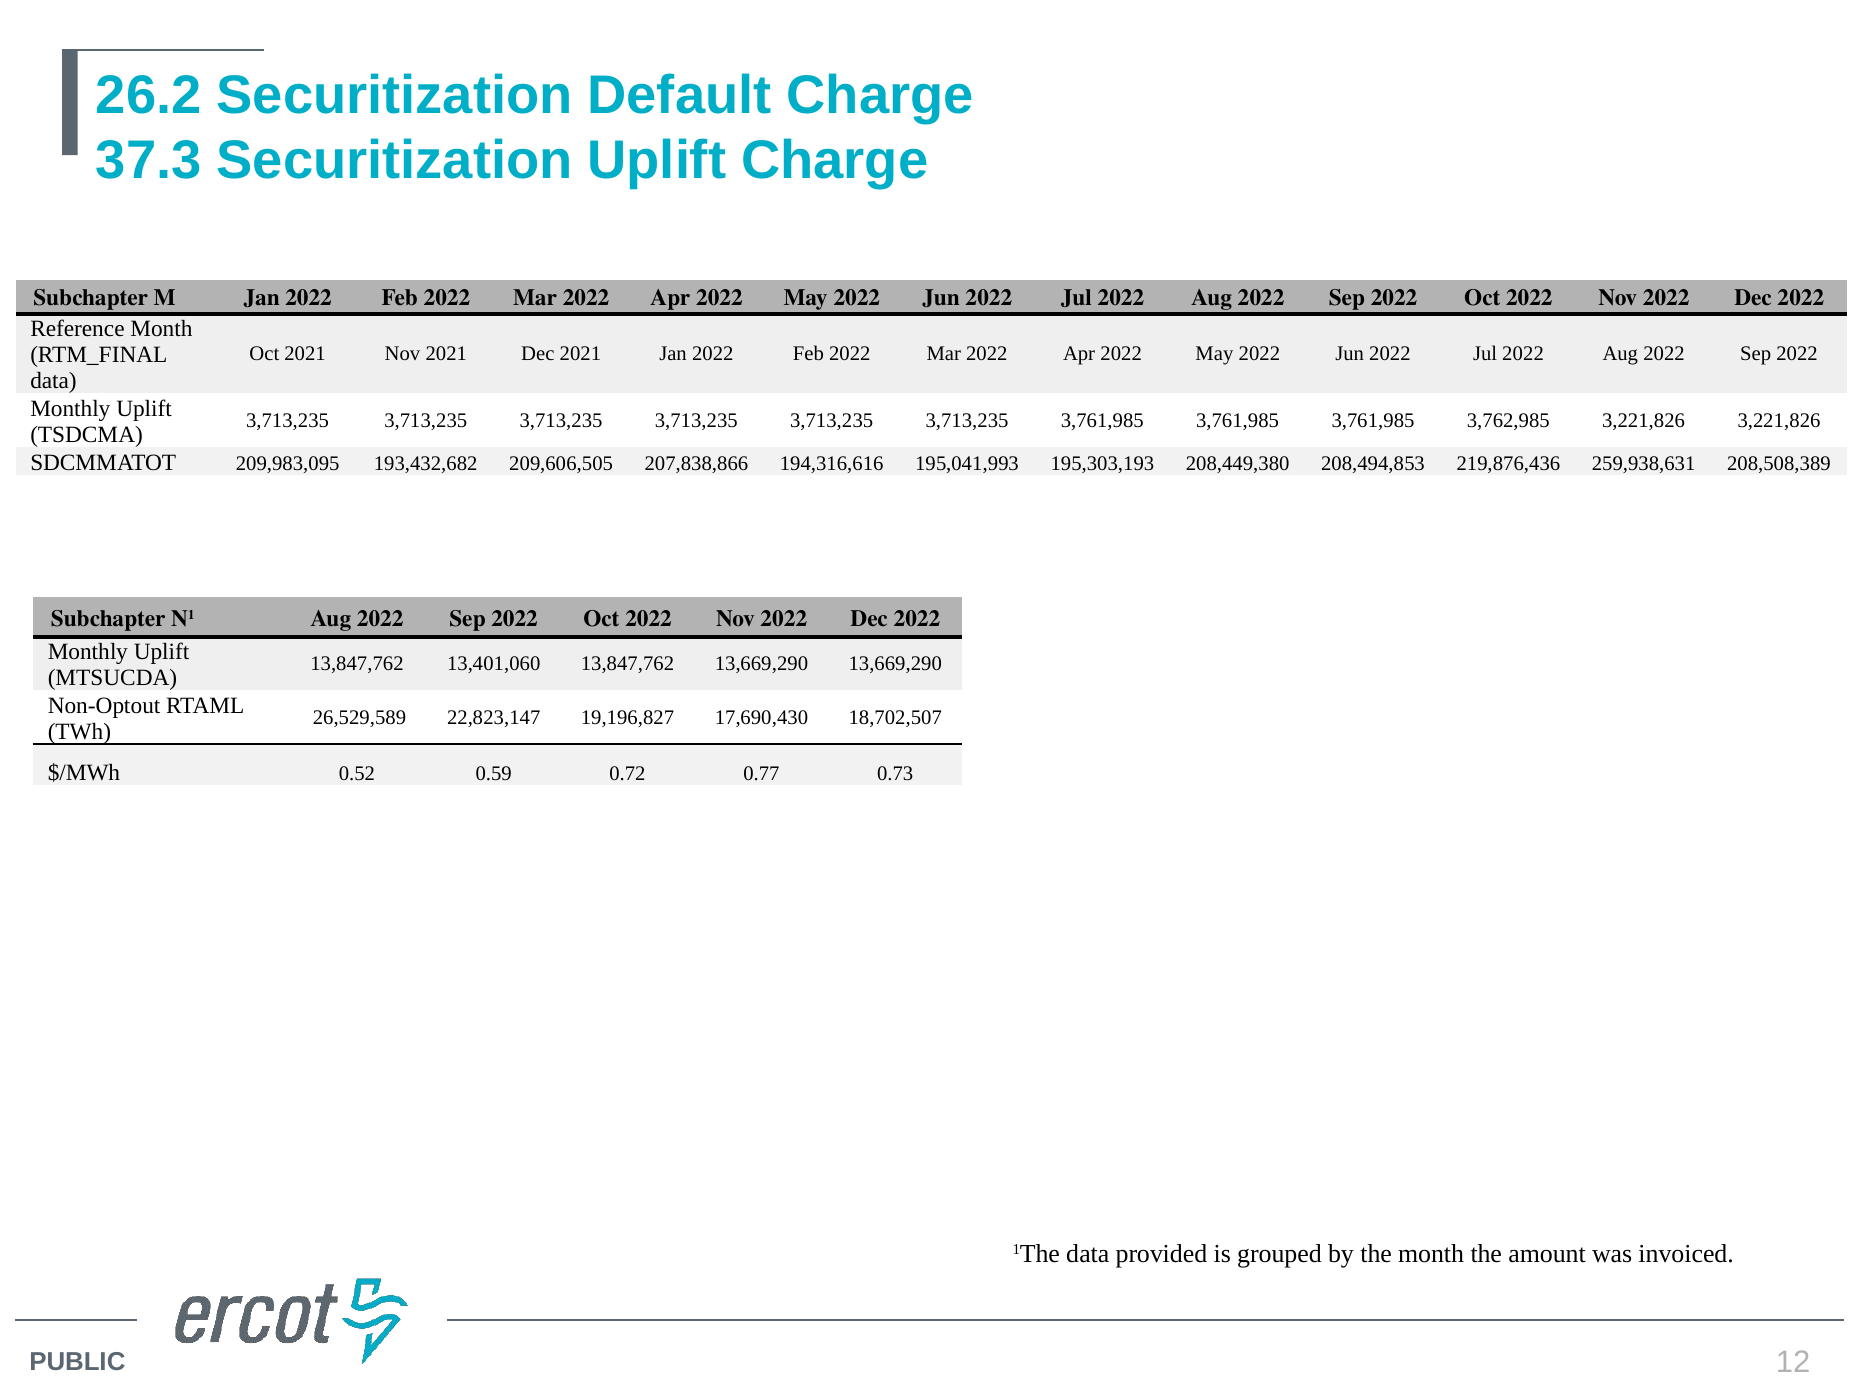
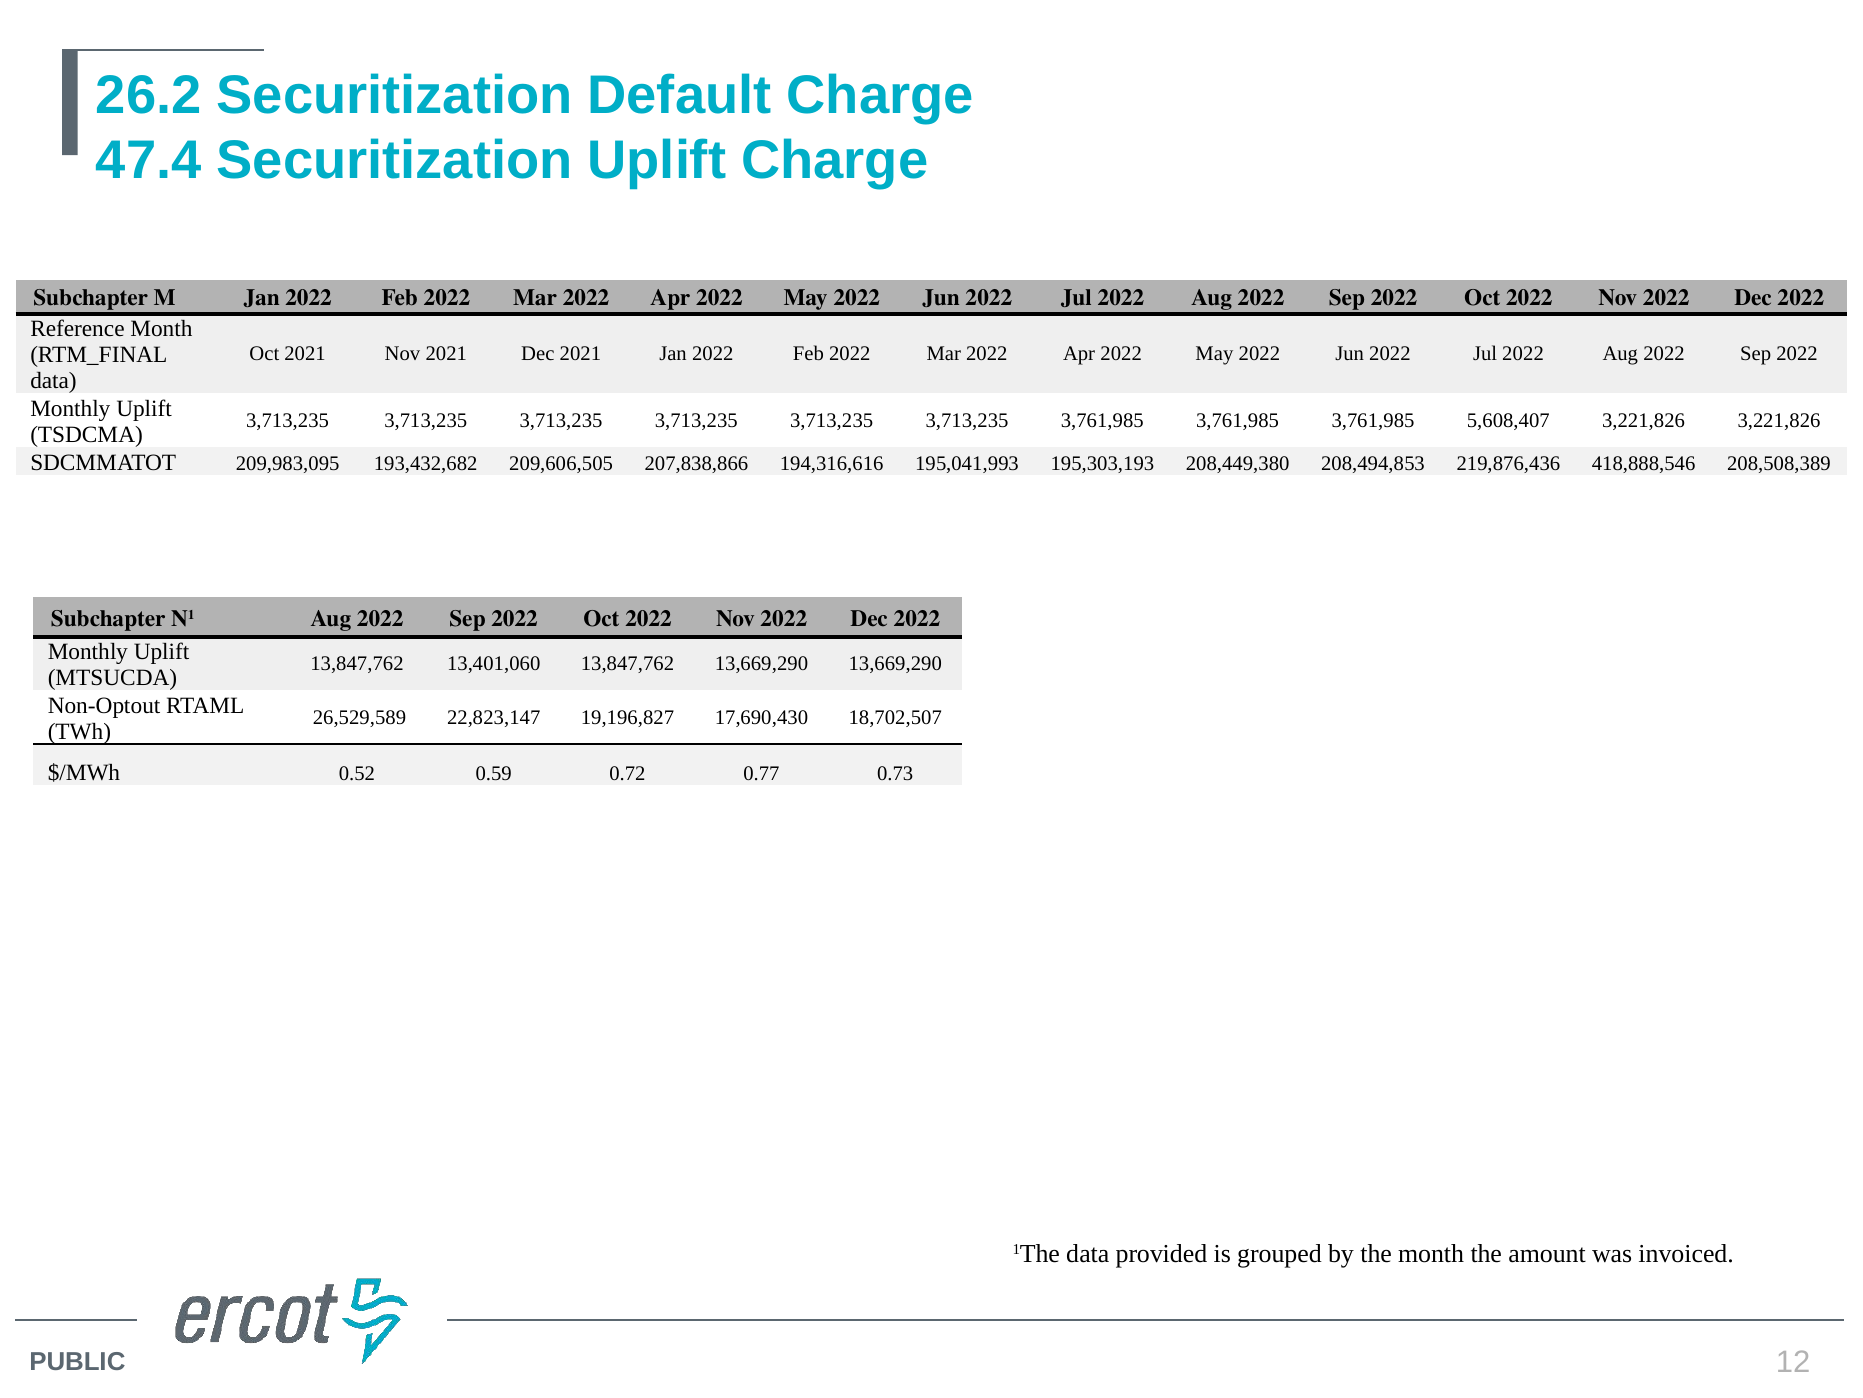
37.3: 37.3 -> 47.4 (149, 160)
3,762,985: 3,762,985 -> 5,608,407 (1508, 420)
259,938,631: 259,938,631 -> 418,888,546 (1644, 464)
